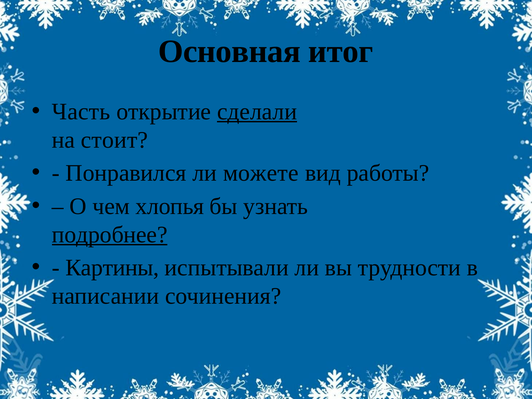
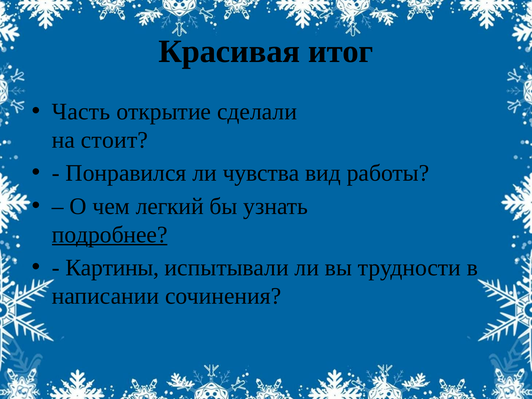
Основная: Основная -> Красивая (229, 51)
сделали underline: present -> none (257, 112)
можете: можете -> чувства (261, 173)
хлопья: хлопья -> легкий (170, 206)
